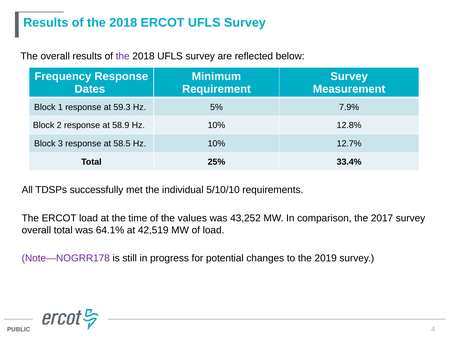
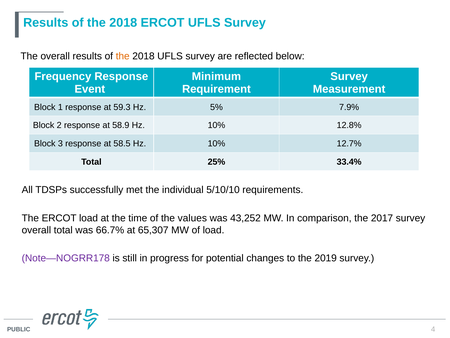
the colour: purple -> orange (123, 56)
Dates: Dates -> Event (90, 89)
64.1%: 64.1% -> 66.7% (110, 230)
42,519: 42,519 -> 65,307 (153, 230)
